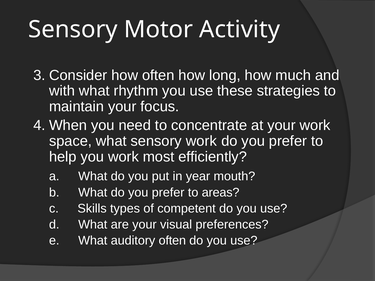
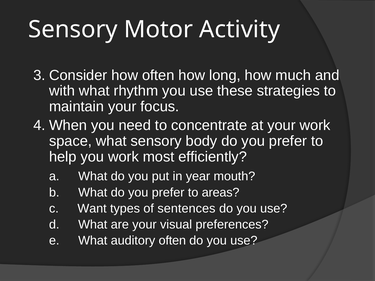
sensory work: work -> body (201, 141)
Skills: Skills -> Want (92, 209)
competent: competent -> sentences (186, 209)
